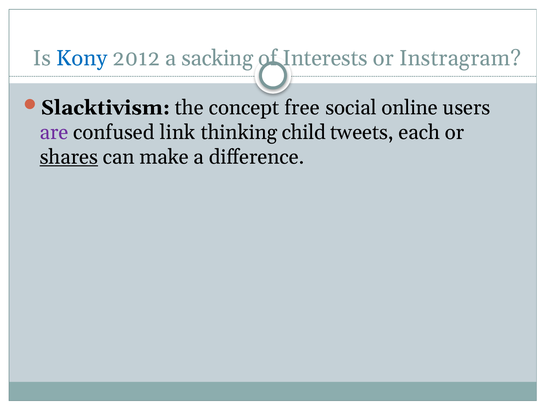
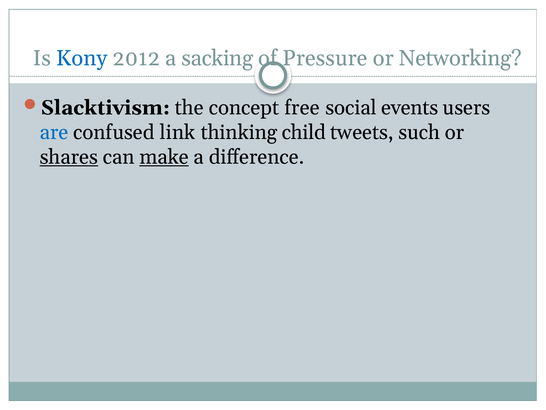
Interests: Interests -> Pressure (325, 58)
Instragram: Instragram -> Networking (460, 58)
online: online -> events (410, 108)
are colour: purple -> blue (54, 132)
each: each -> such (419, 132)
make underline: none -> present (164, 157)
